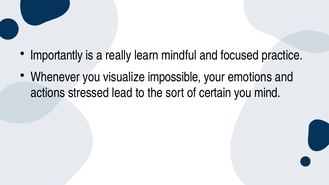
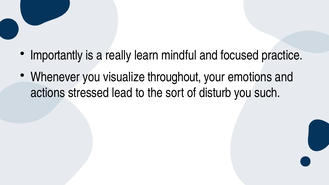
impossible: impossible -> throughout (174, 77)
certain: certain -> disturb (215, 93)
mind: mind -> such (267, 93)
